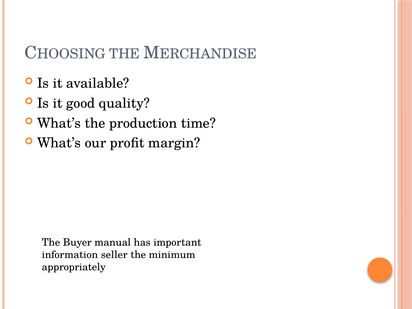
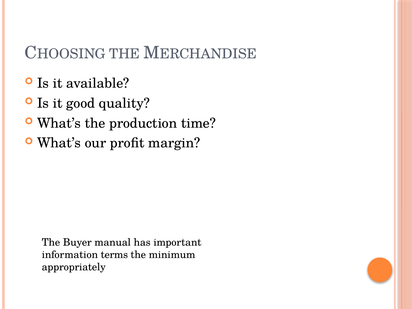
seller: seller -> terms (114, 255)
